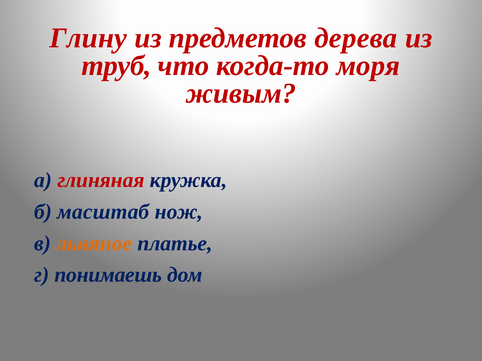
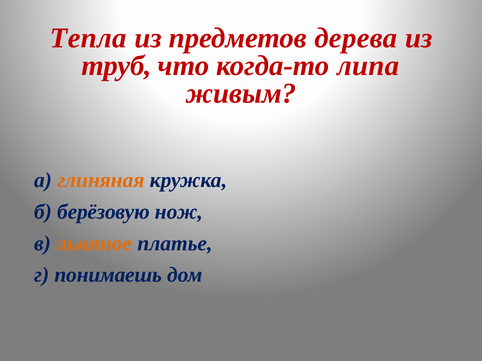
Глину: Глину -> Тепла (88, 38)
моря: моря -> липа (368, 66)
глиняная colour: red -> orange (101, 180)
масштаб: масштаб -> берёзовую (104, 212)
